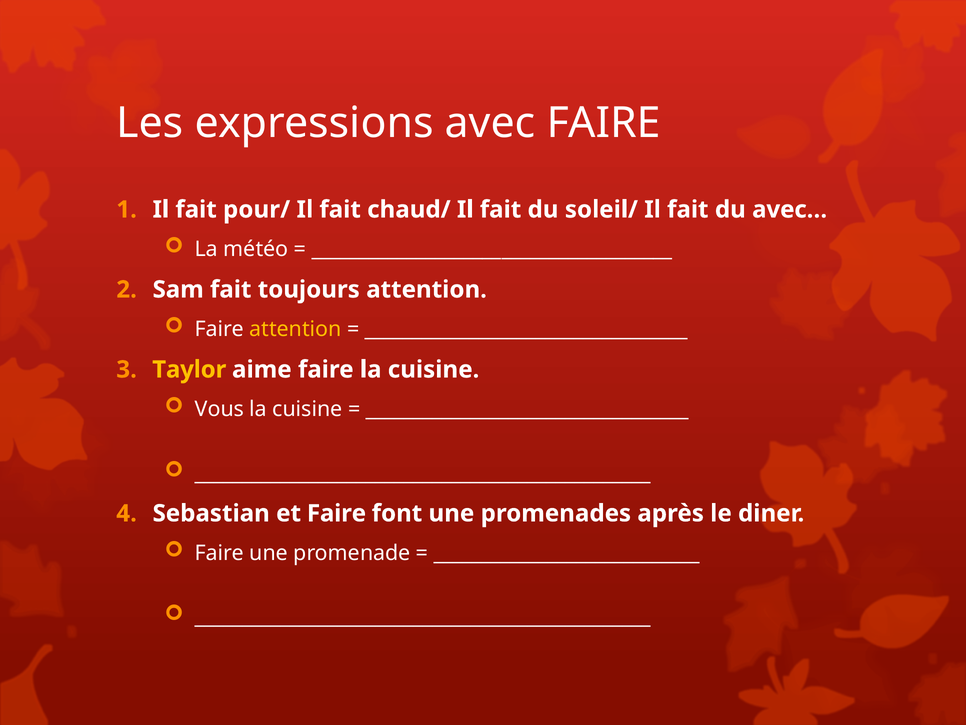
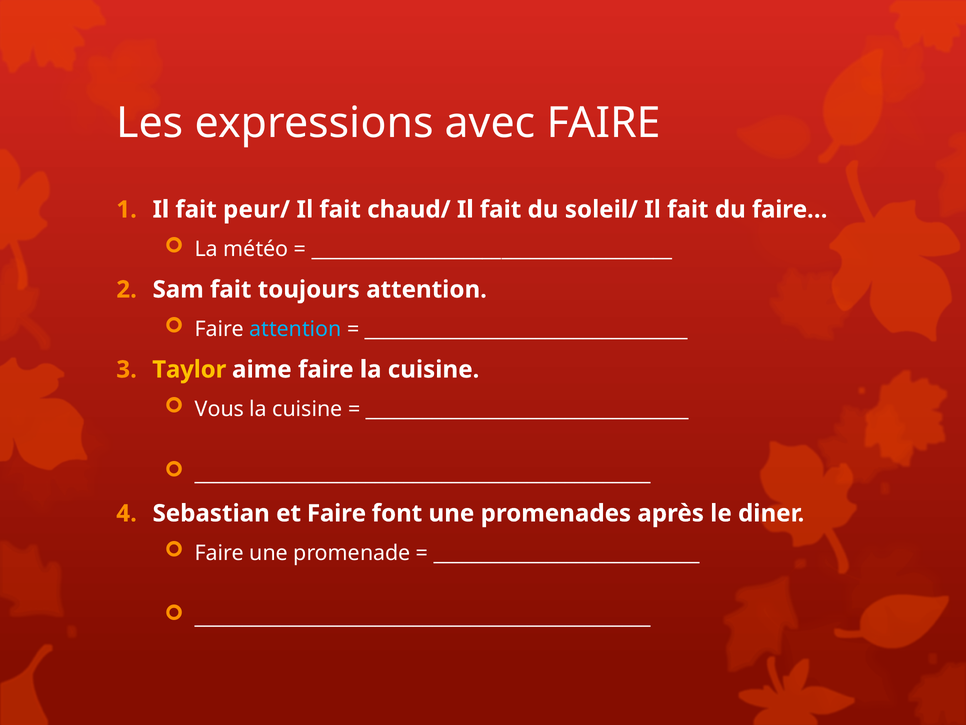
pour/: pour/ -> peur/ (257, 209)
avec…: avec… -> faire… (790, 209)
attention colour: yellow -> light blue (295, 329)
